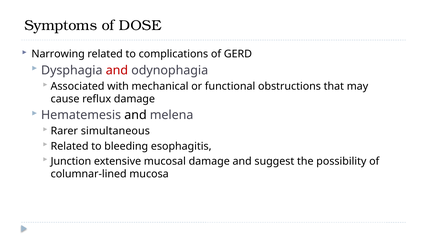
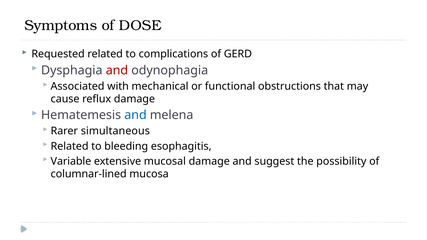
Narrowing: Narrowing -> Requested (58, 54)
and colour: black -> blue (135, 115)
Junction: Junction -> Variable (71, 161)
